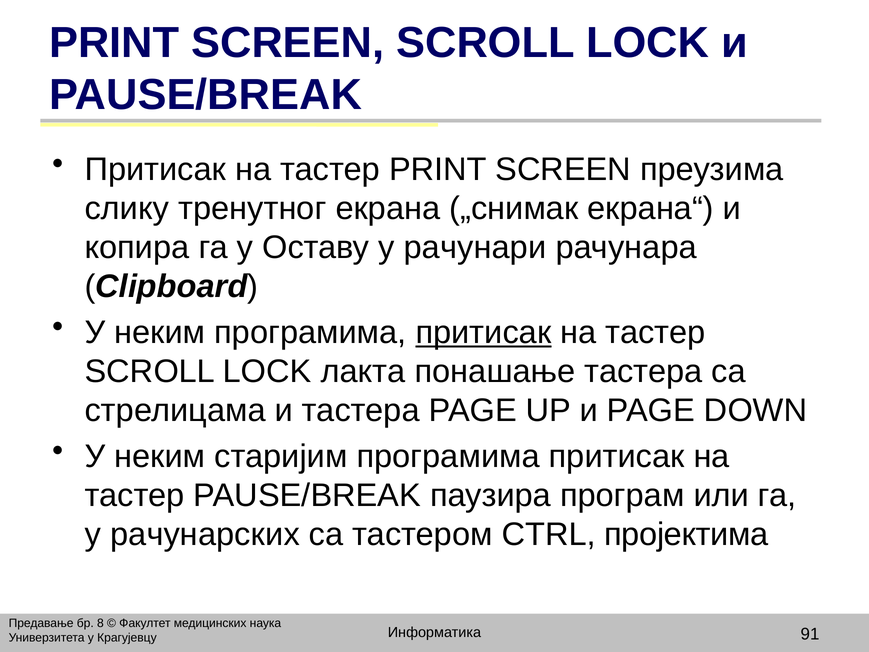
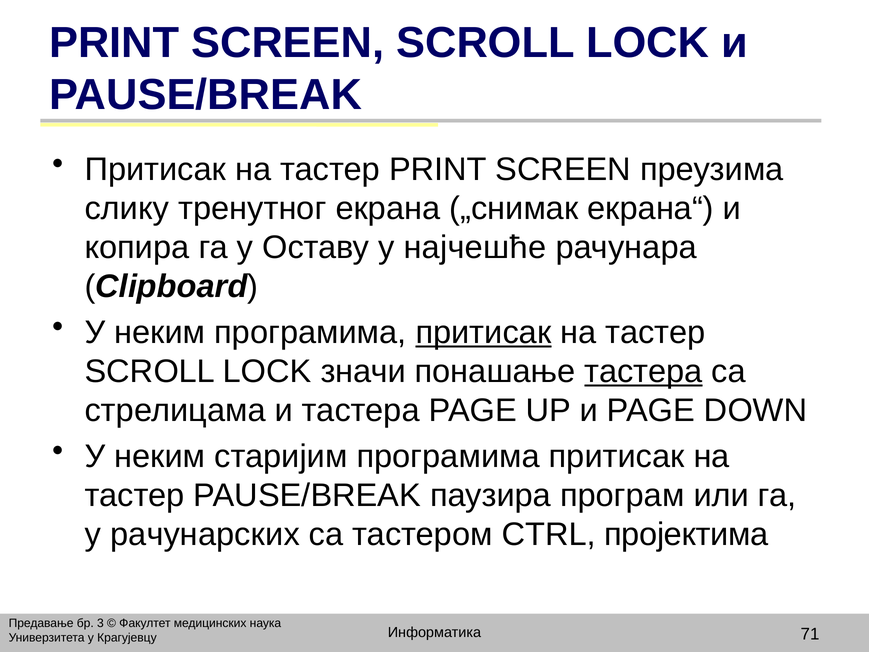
рачунари: рачунари -> најчешће (475, 247)
лакта: лакта -> значи (363, 371)
тастера underline: none -> present (643, 371)
8: 8 -> 3 (100, 623)
91: 91 -> 71 (810, 634)
